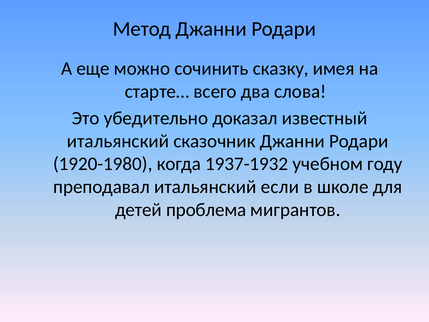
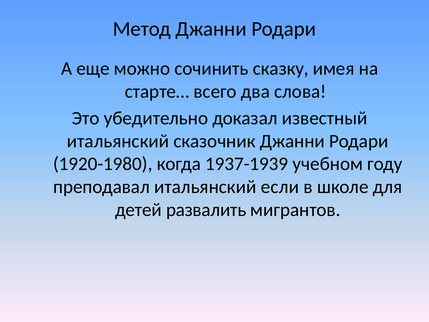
1937-1932: 1937-1932 -> 1937-1939 (247, 164)
проблема: проблема -> развалить (206, 210)
